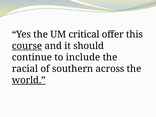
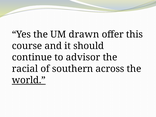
critical: critical -> drawn (84, 34)
course underline: present -> none (27, 46)
include: include -> advisor (83, 57)
